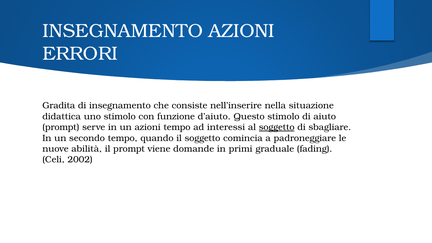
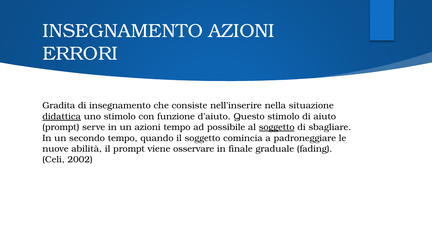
didattica underline: none -> present (62, 116)
interessi: interessi -> possibile (226, 127)
domande: domande -> osservare (194, 149)
primi: primi -> finale (241, 149)
